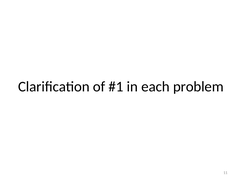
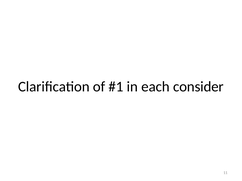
problem: problem -> consider (198, 87)
